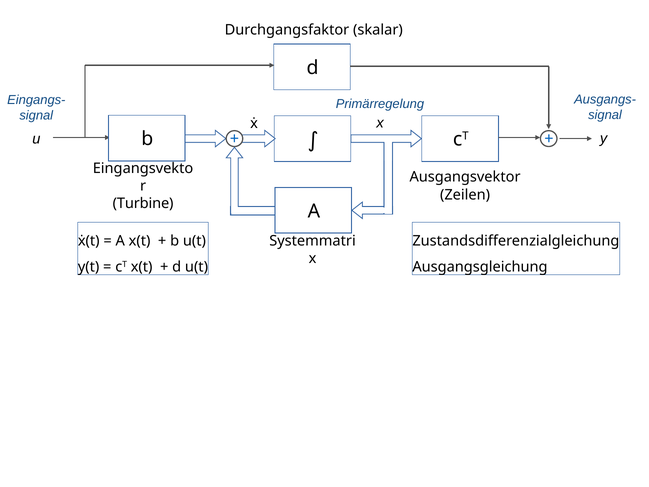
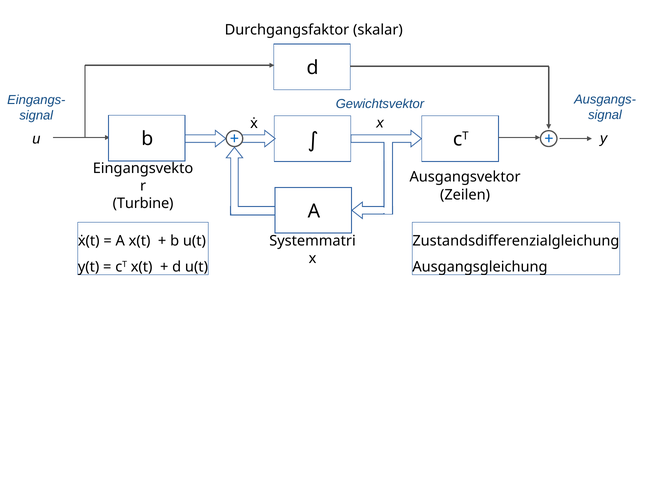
Primärregelung: Primärregelung -> Gewichtsvektor (380, 104)
